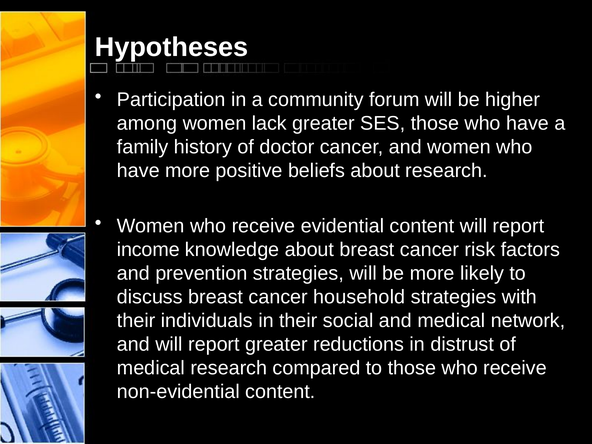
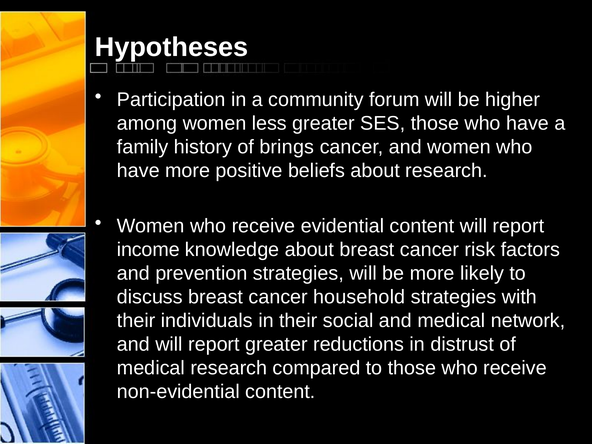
lack: lack -> less (269, 123)
doctor: doctor -> brings (287, 147)
